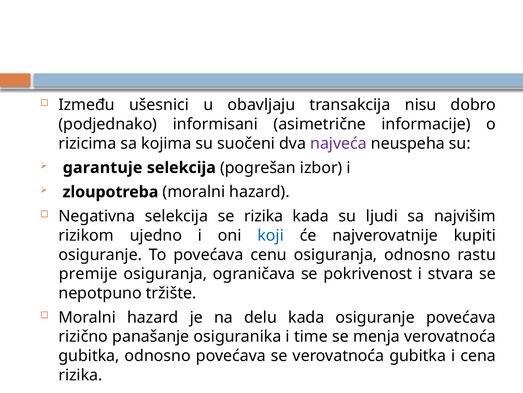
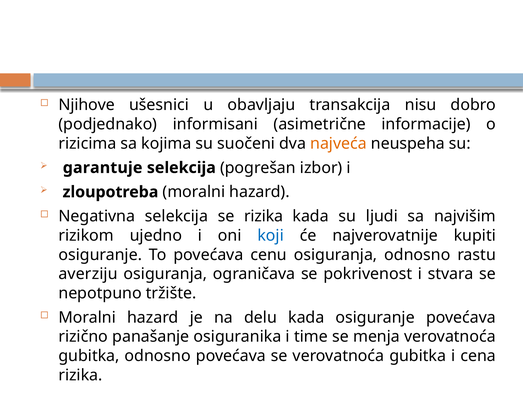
Između: Između -> Njihove (87, 105)
najveća colour: purple -> orange (338, 143)
premije: premije -> averziju (88, 273)
